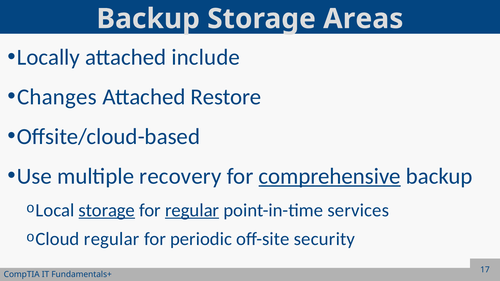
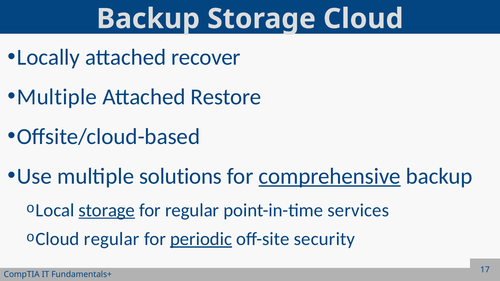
Areas: Areas -> Cloud (363, 19)
include: include -> recover (206, 57)
Changes: Changes -> Multiple (57, 97)
recovery: recovery -> solutions (181, 176)
regular underline: present -> none (192, 210)
periodic underline: none -> present (201, 239)
